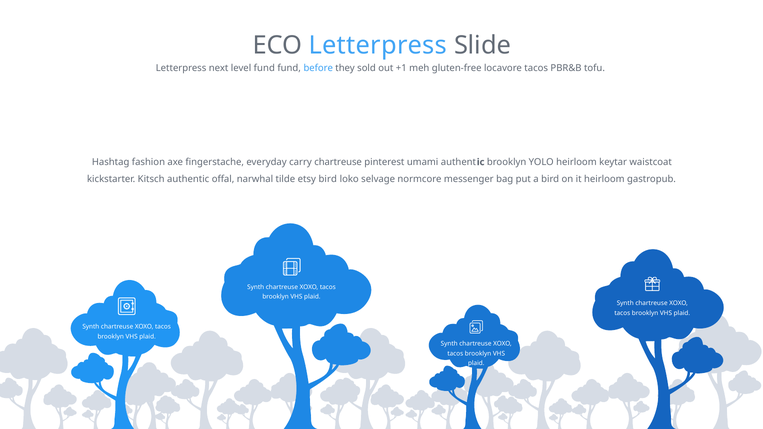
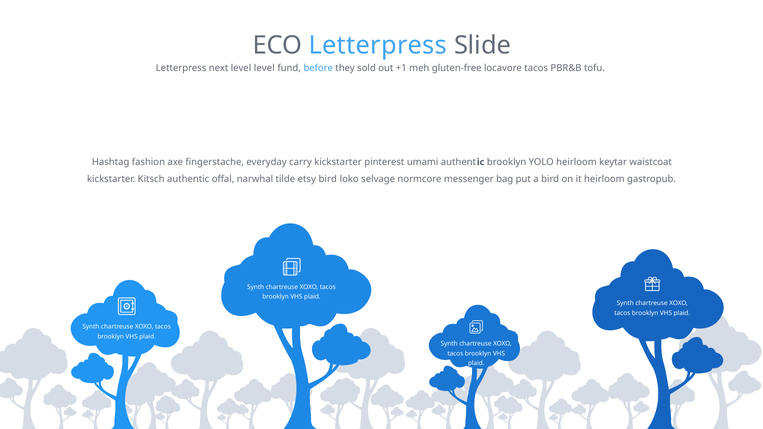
level fund: fund -> level (264, 68)
carry chartreuse: chartreuse -> kickstarter (338, 162)
